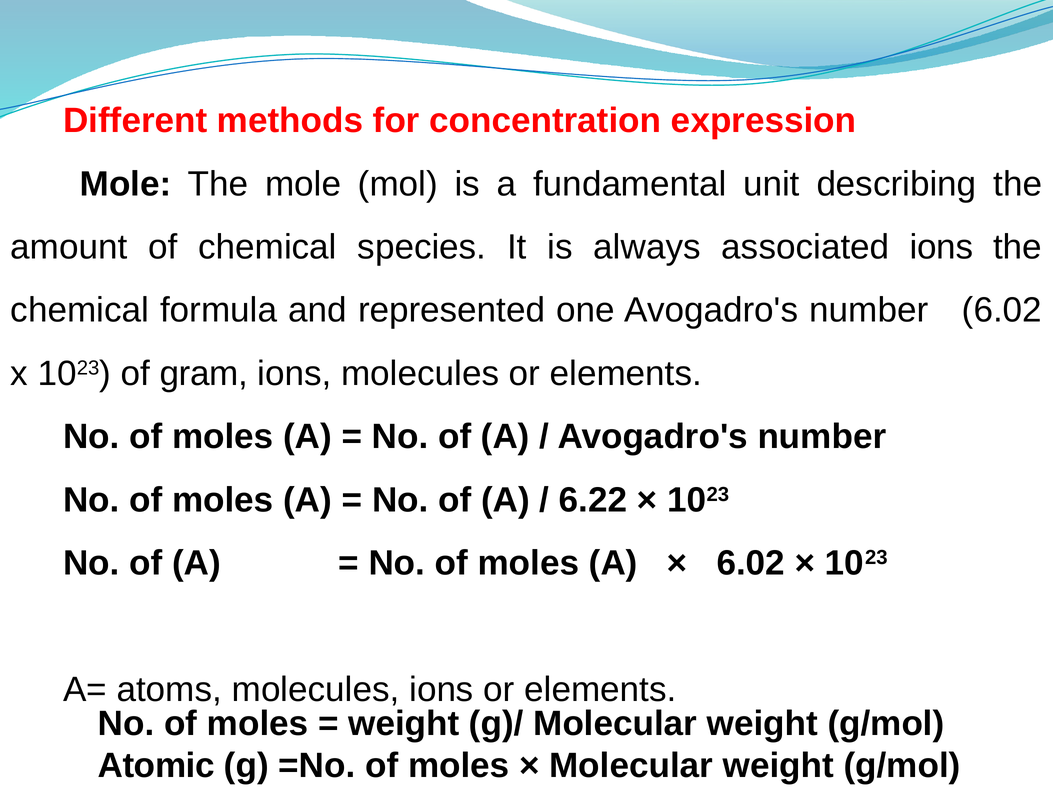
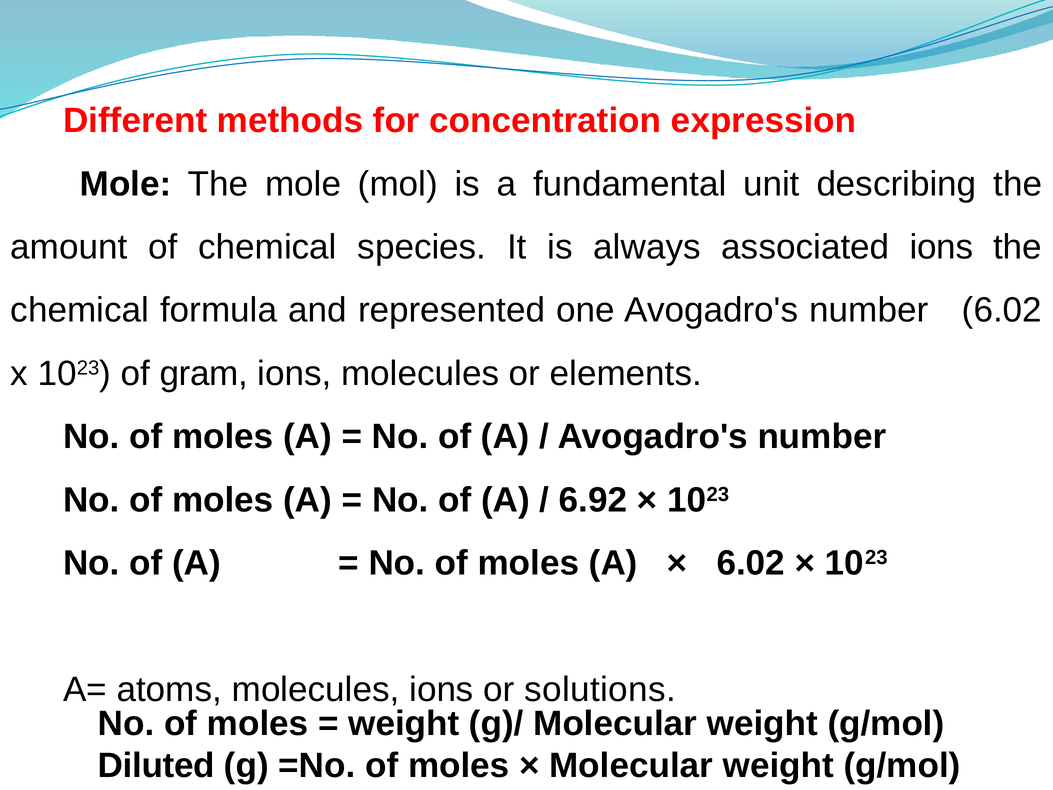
6.22: 6.22 -> 6.92 (593, 500)
ions or elements: elements -> solutions (600, 689)
Atomic: Atomic -> Diluted (156, 765)
